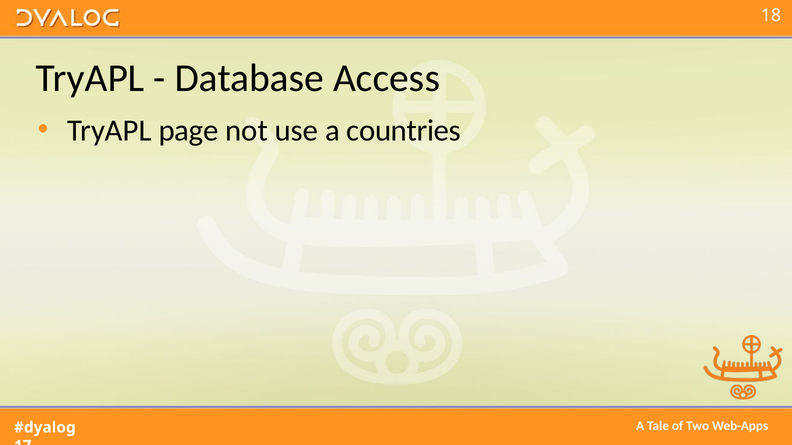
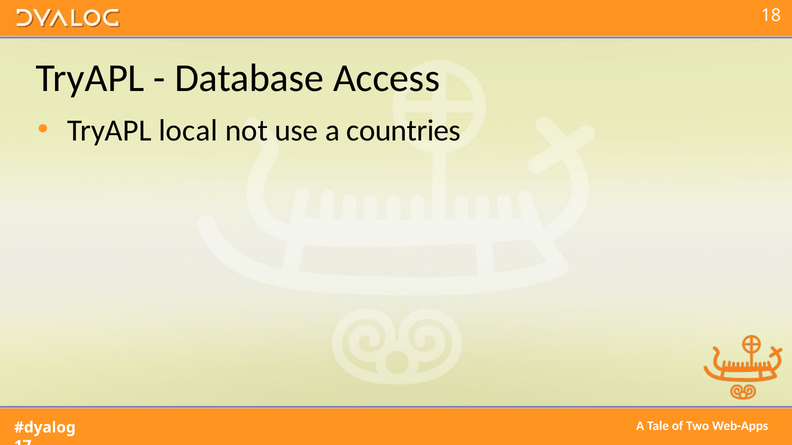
page: page -> local (188, 131)
